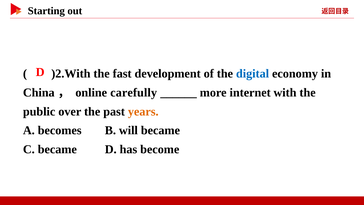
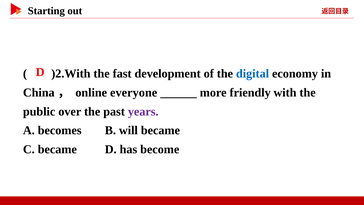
carefully: carefully -> everyone (134, 92)
internet: internet -> friendly (250, 92)
years colour: orange -> purple (143, 111)
